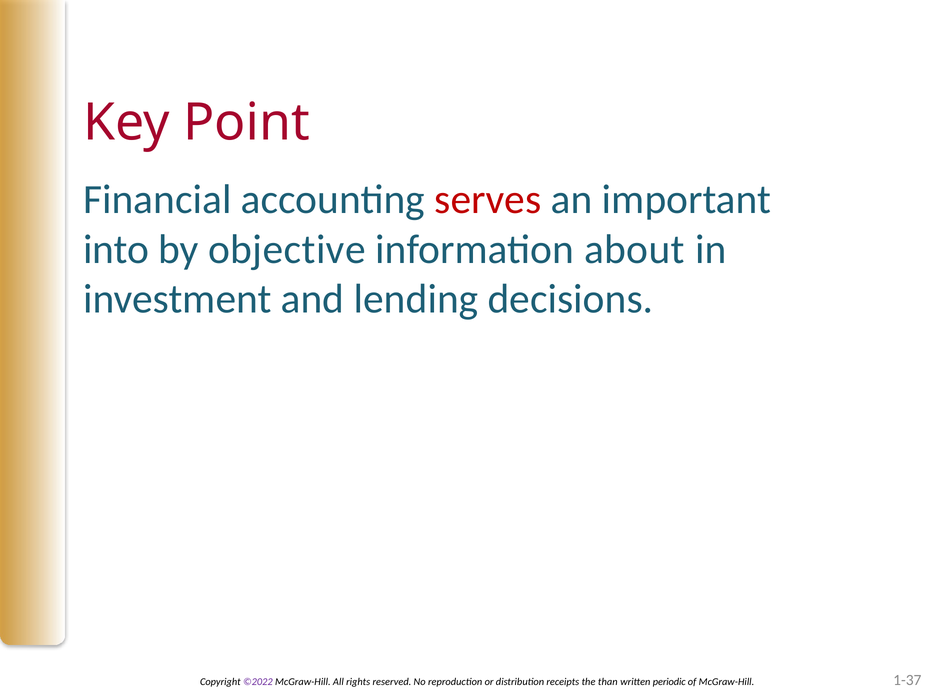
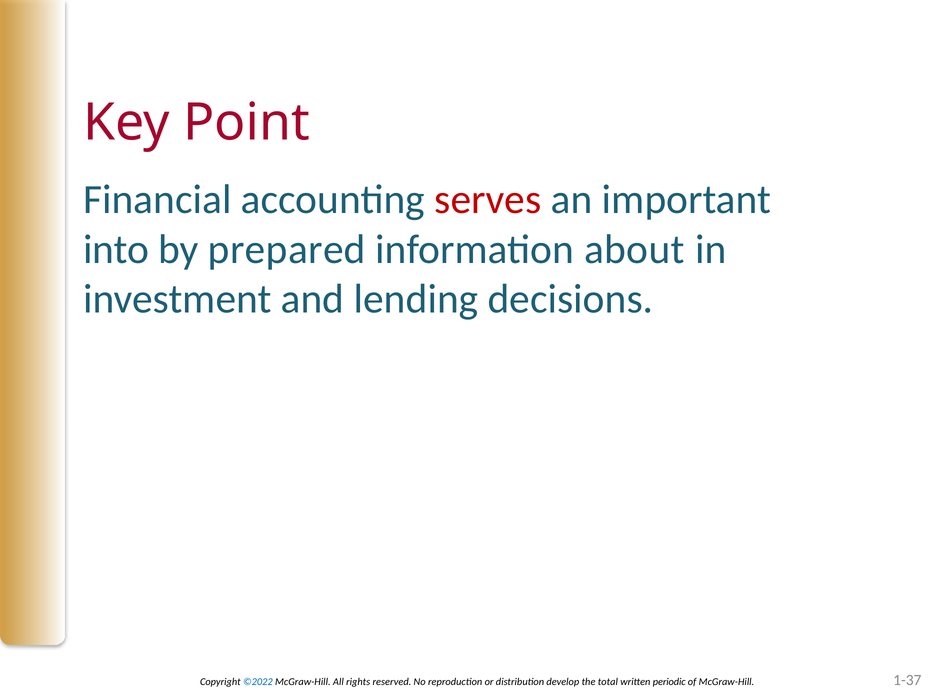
objective: objective -> prepared (287, 249)
©2022 colour: purple -> blue (258, 682)
receipts: receipts -> develop (563, 682)
than: than -> total (608, 682)
